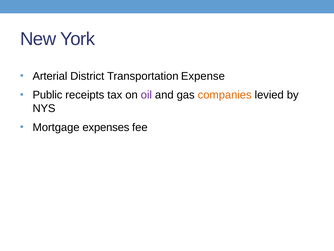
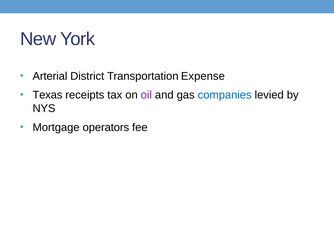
Public: Public -> Texas (47, 95)
companies colour: orange -> blue (225, 95)
expenses: expenses -> operators (106, 127)
